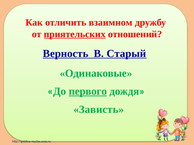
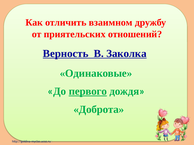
приятельских underline: present -> none (75, 34)
Старый: Старый -> Заколка (126, 54)
Зависть: Зависть -> Доброта (99, 110)
